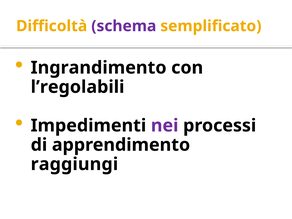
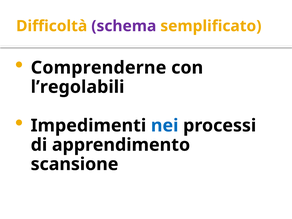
Ingrandimento: Ingrandimento -> Comprenderne (99, 68)
nei colour: purple -> blue (165, 126)
raggiungi: raggiungi -> scansione (75, 164)
